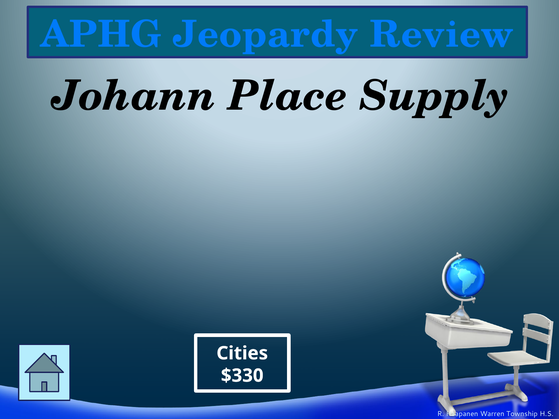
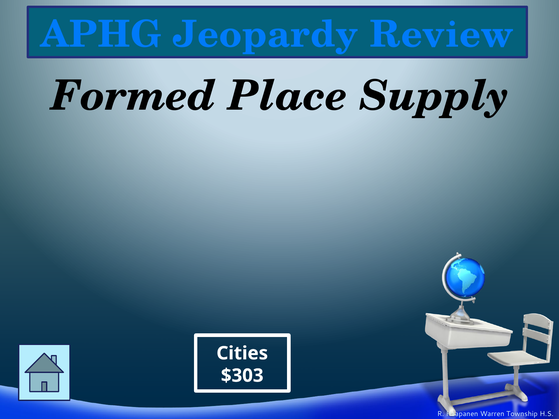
Johann: Johann -> Formed (133, 96)
$330: $330 -> $303 (242, 376)
